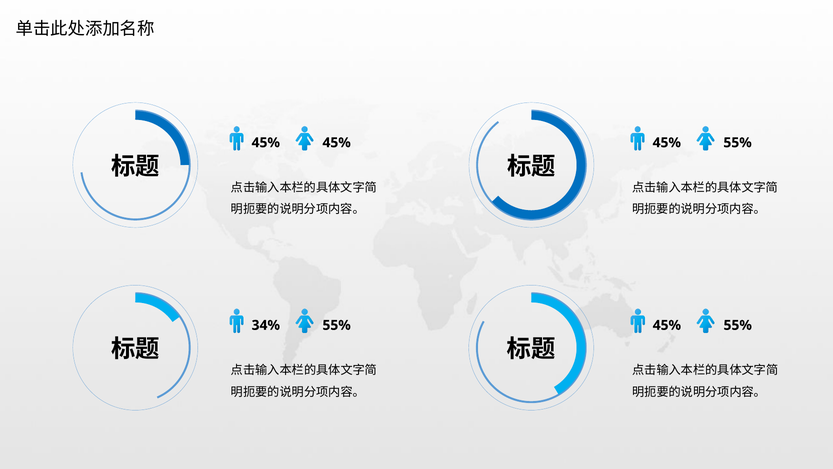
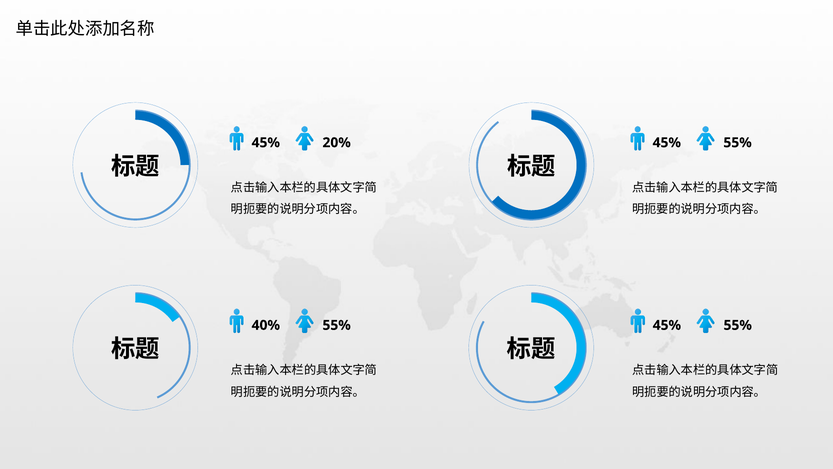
45% 45%: 45% -> 20% (337, 143)
34%: 34% -> 40% (266, 325)
